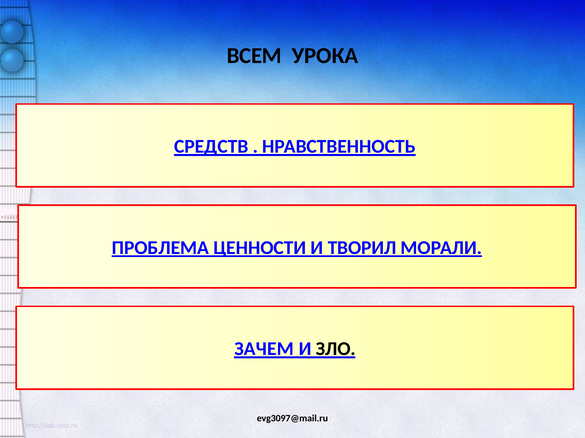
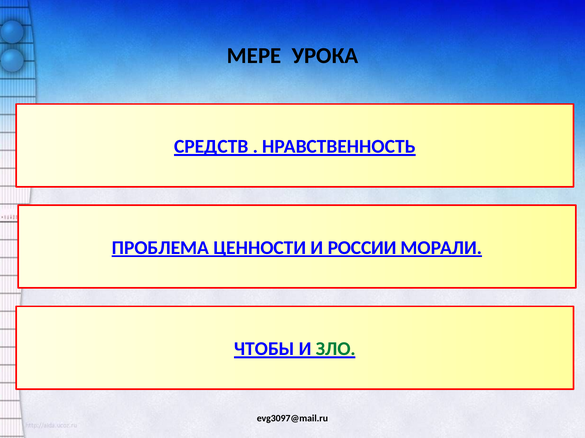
ВСЕМ: ВСЕМ -> МЕРЕ (254, 56)
ТВОРИЛ: ТВОРИЛ -> РОССИИ (362, 248)
ЗАЧЕМ: ЗАЧЕМ -> ЧТОБЫ (264, 349)
ЗЛО colour: black -> green (336, 349)
